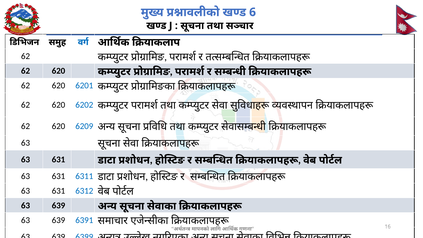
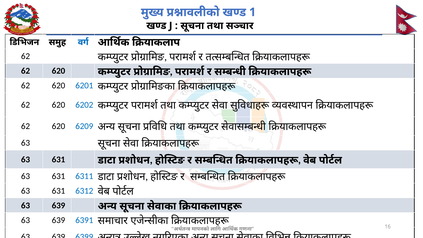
6: 6 -> 1 (253, 12)
